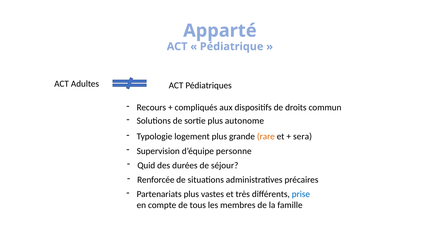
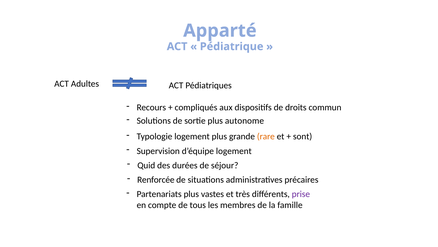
sera: sera -> sont (303, 136)
d’équipe personne: personne -> logement (234, 151)
prise colour: blue -> purple (301, 194)
